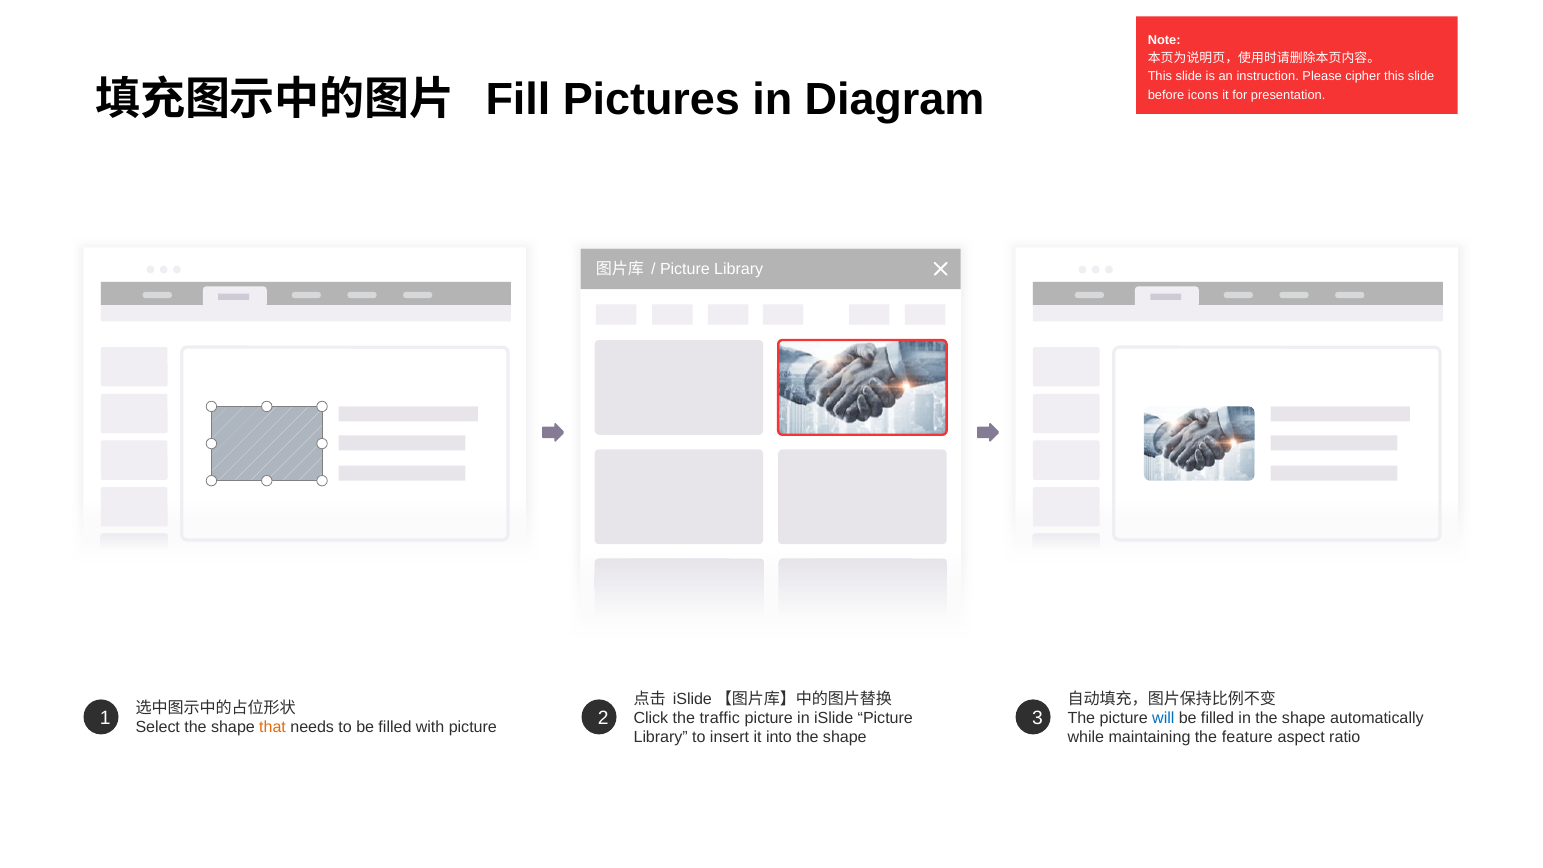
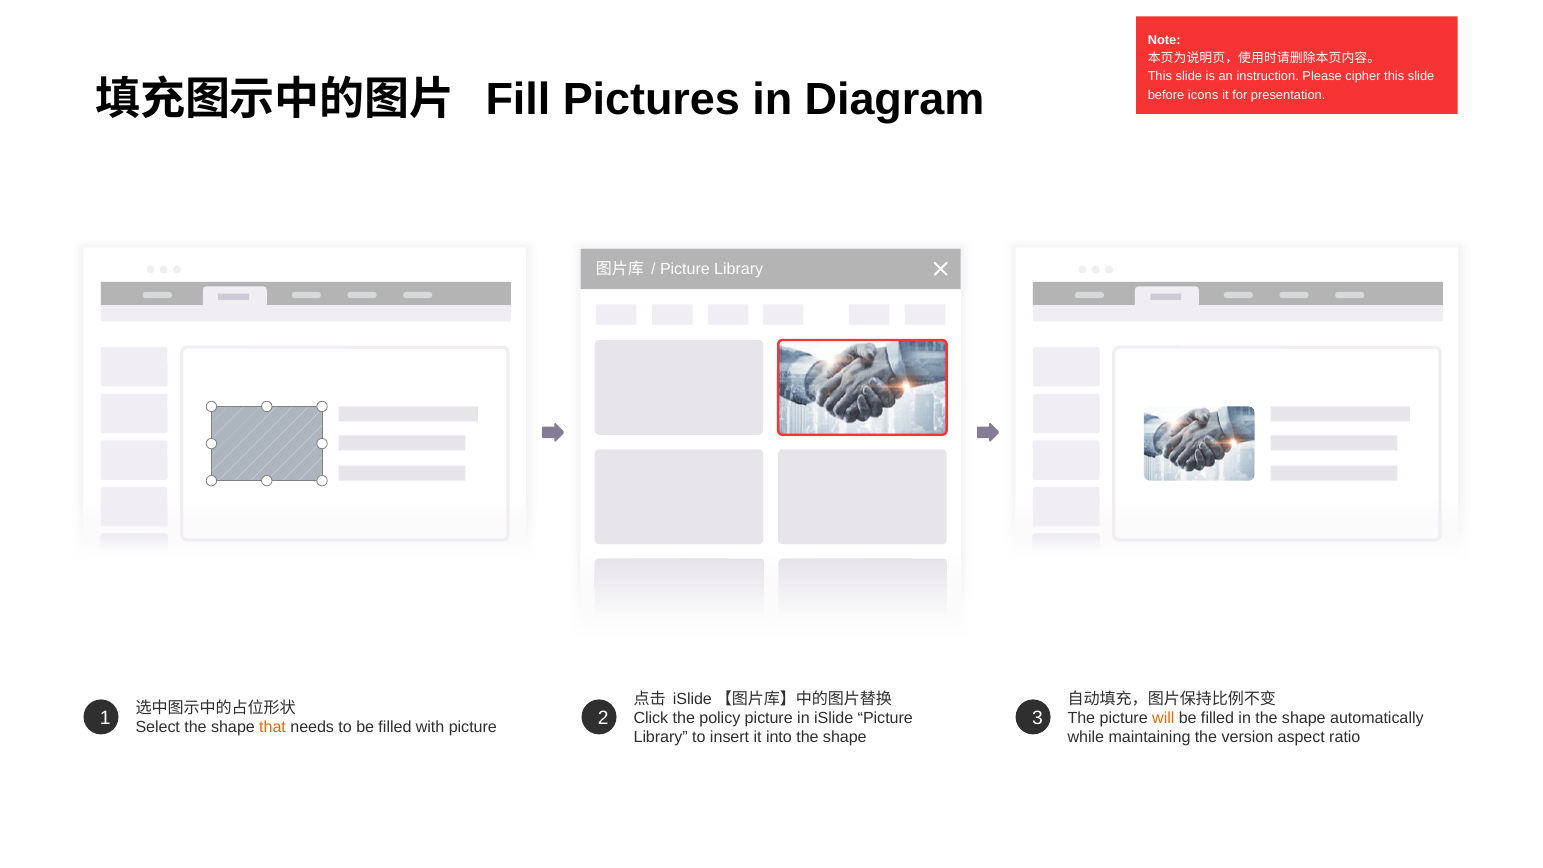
traffic: traffic -> policy (720, 718)
will colour: blue -> orange (1163, 718)
feature: feature -> version (1247, 737)
